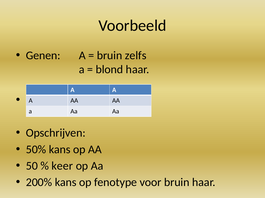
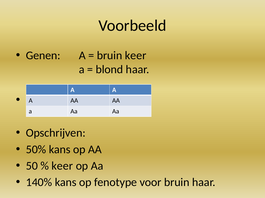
bruin zelfs: zelfs -> keer (136, 56)
200%: 200% -> 140% (39, 183)
